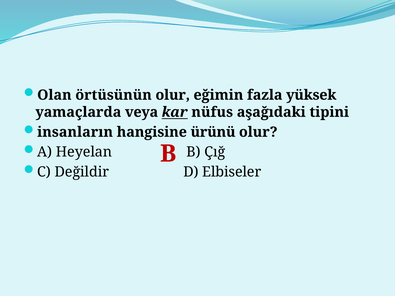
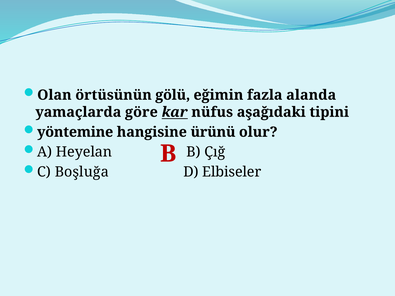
örtüsünün olur: olur -> gölü (173, 95)
yüksek: yüksek -> alanda (311, 95)
veya: veya -> göre (141, 112)
insanların: insanların -> yöntemine (75, 132)
Değildir: Değildir -> Boşluğa (82, 172)
